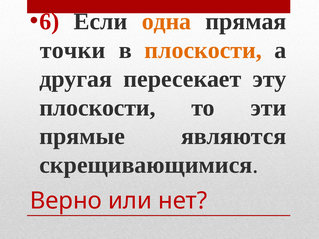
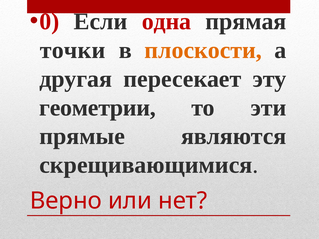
6: 6 -> 0 (49, 22)
одна colour: orange -> red (166, 22)
плоскости: плоскости -> геометрии (98, 108)
